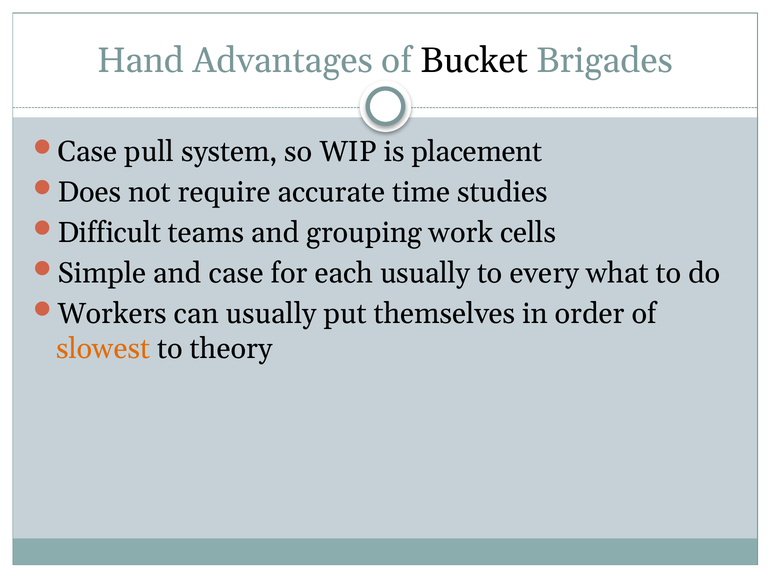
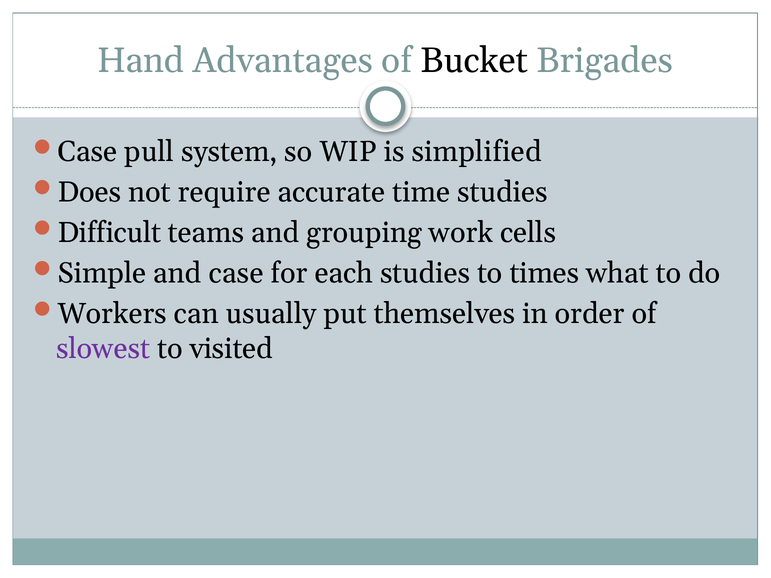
placement: placement -> simplified (477, 152)
each usually: usually -> studies (425, 274)
every: every -> times (544, 274)
slowest colour: orange -> purple (103, 349)
theory: theory -> visited (231, 349)
